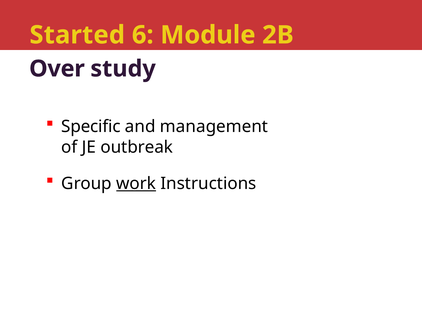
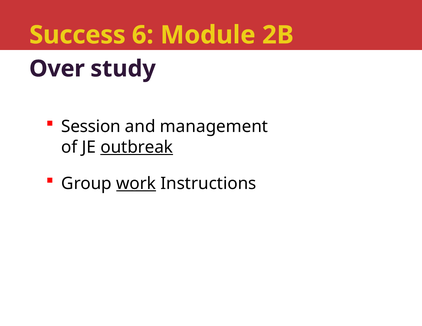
Started: Started -> Success (77, 35)
Specific: Specific -> Session (91, 127)
outbreak underline: none -> present (137, 147)
